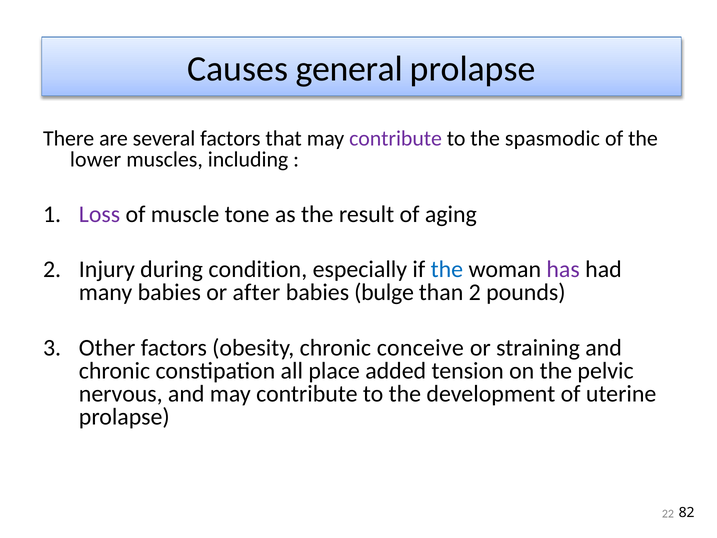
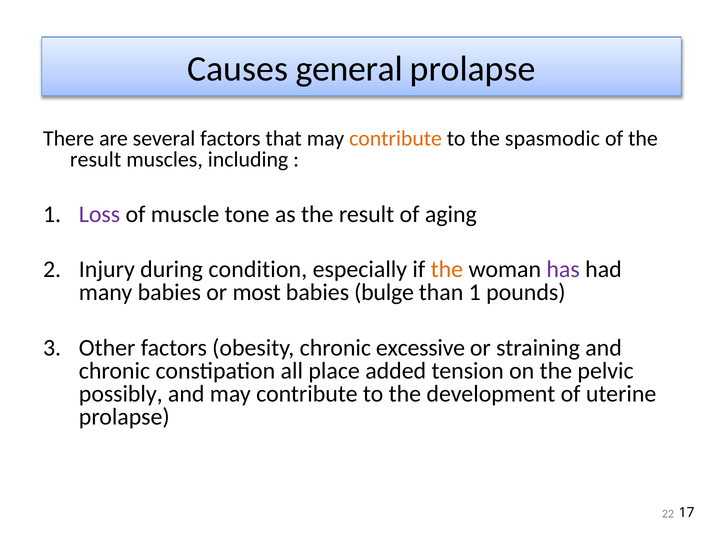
contribute colour: purple -> orange (396, 139)
lower: lower -> result (96, 160)
the colour: blue -> orange (447, 269)
after: after -> most (257, 292)
than 2: 2 -> 1 (475, 292)
conceive: conceive -> excessive (421, 348)
nervous: nervous -> possibly (121, 394)
82: 82 -> 17 (687, 512)
